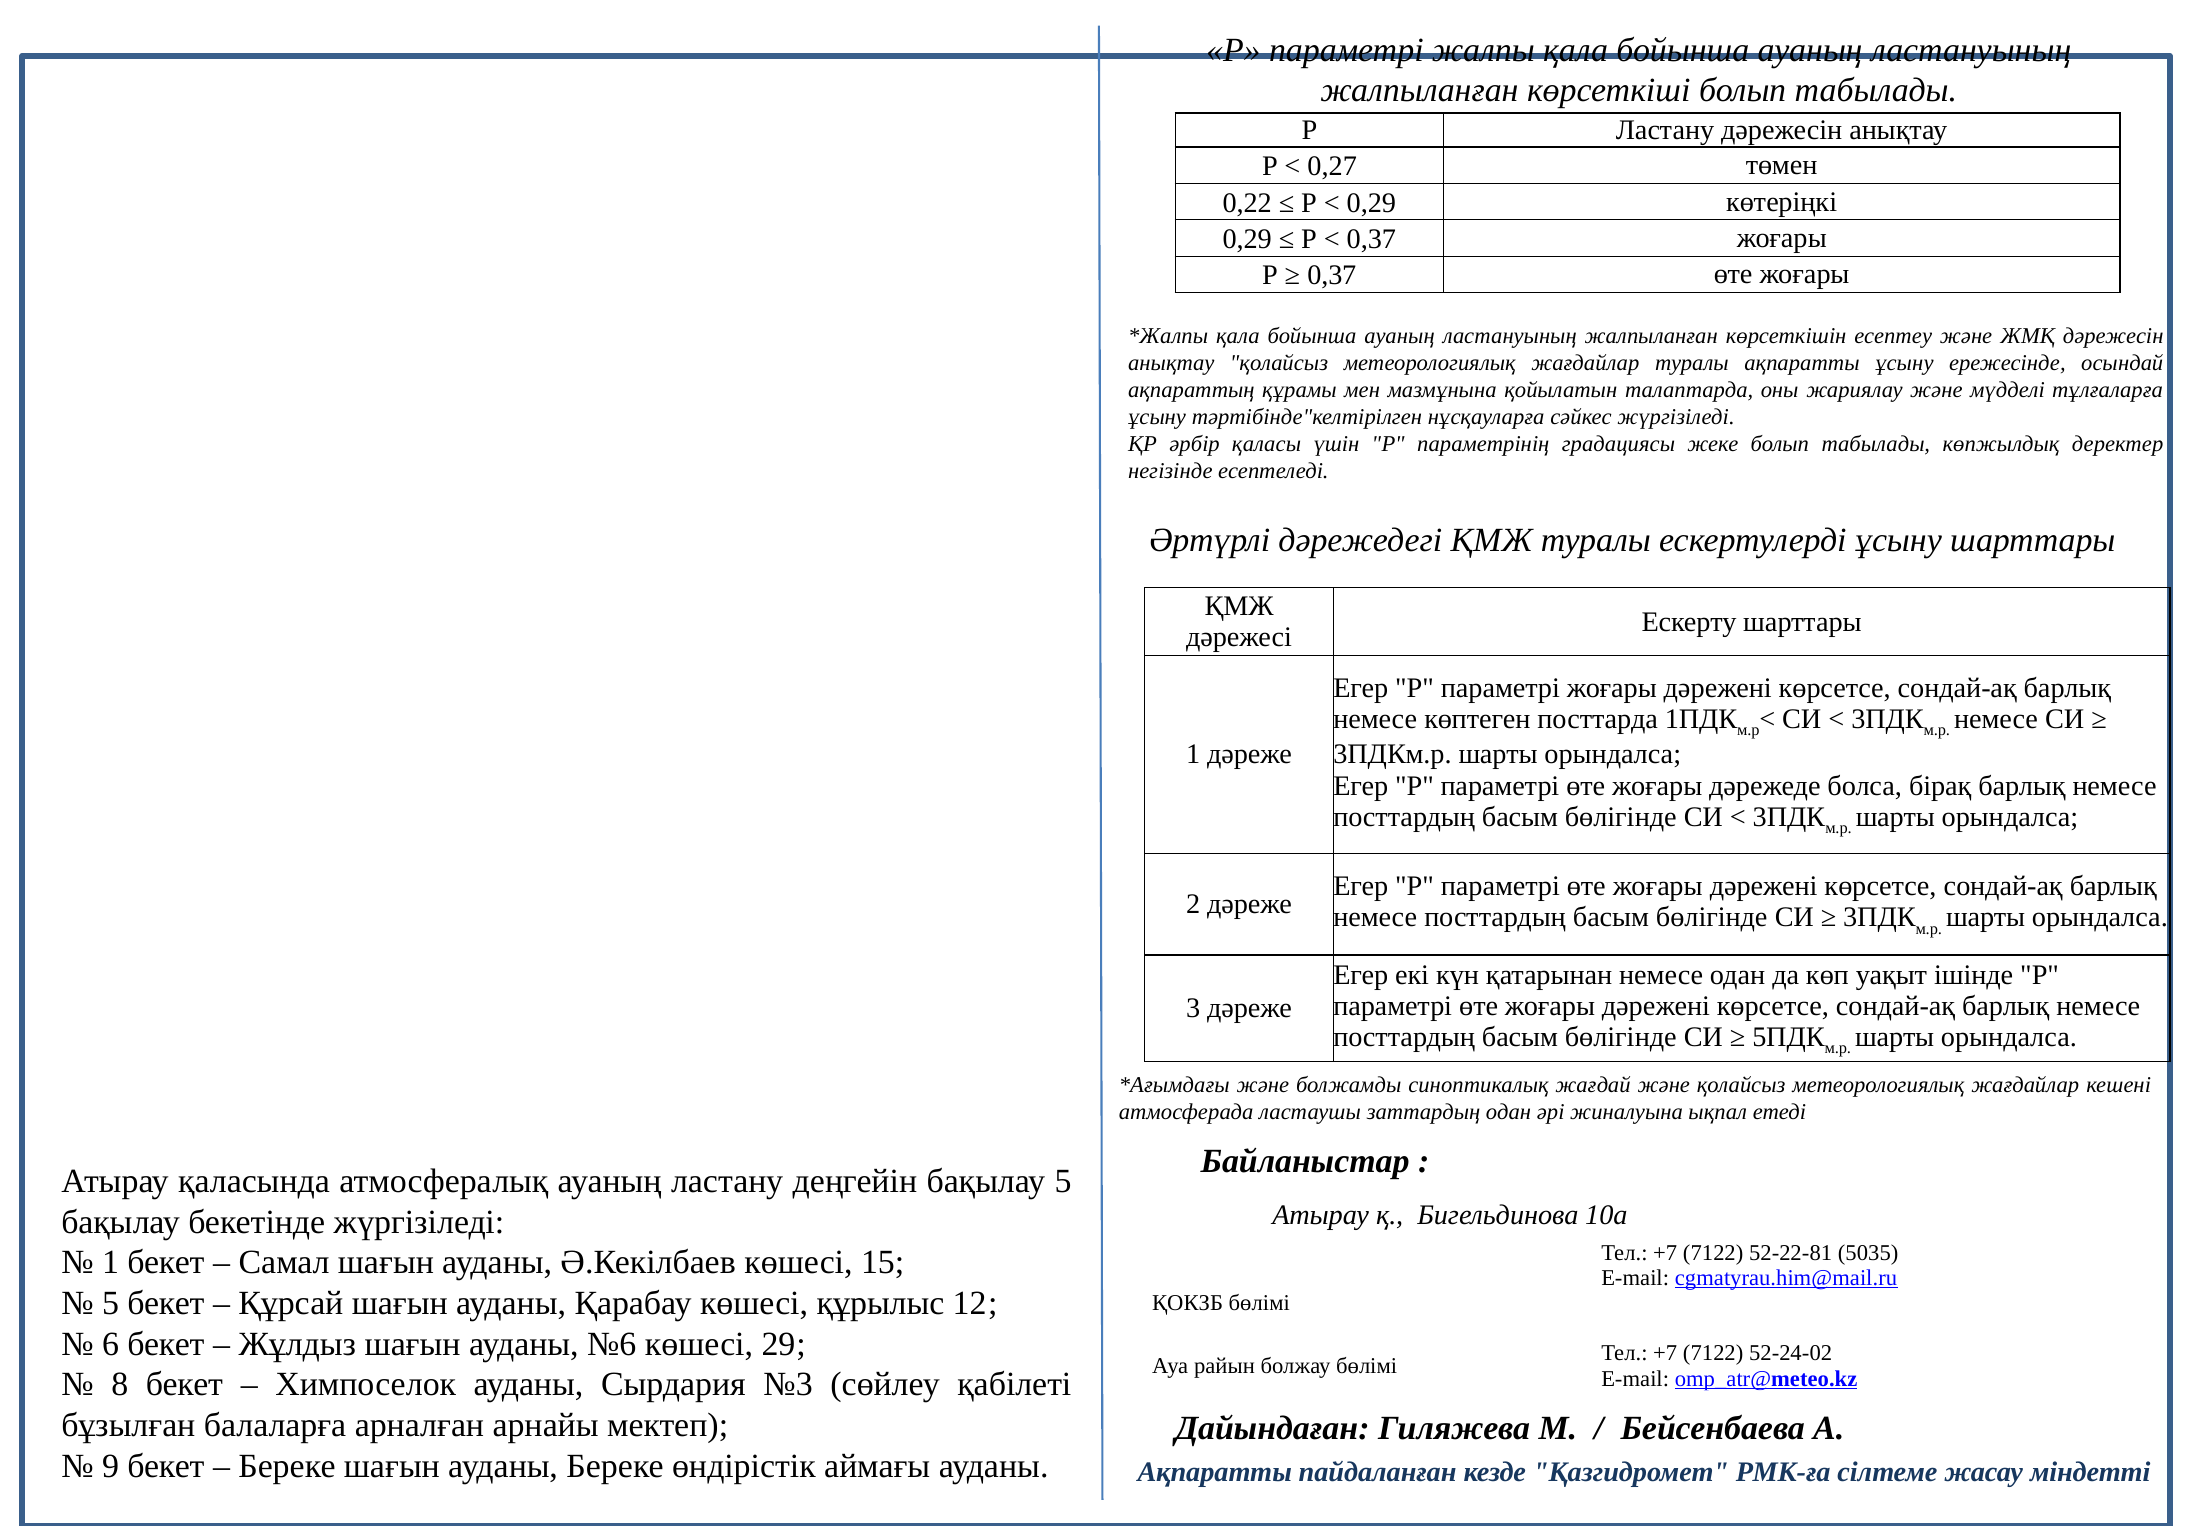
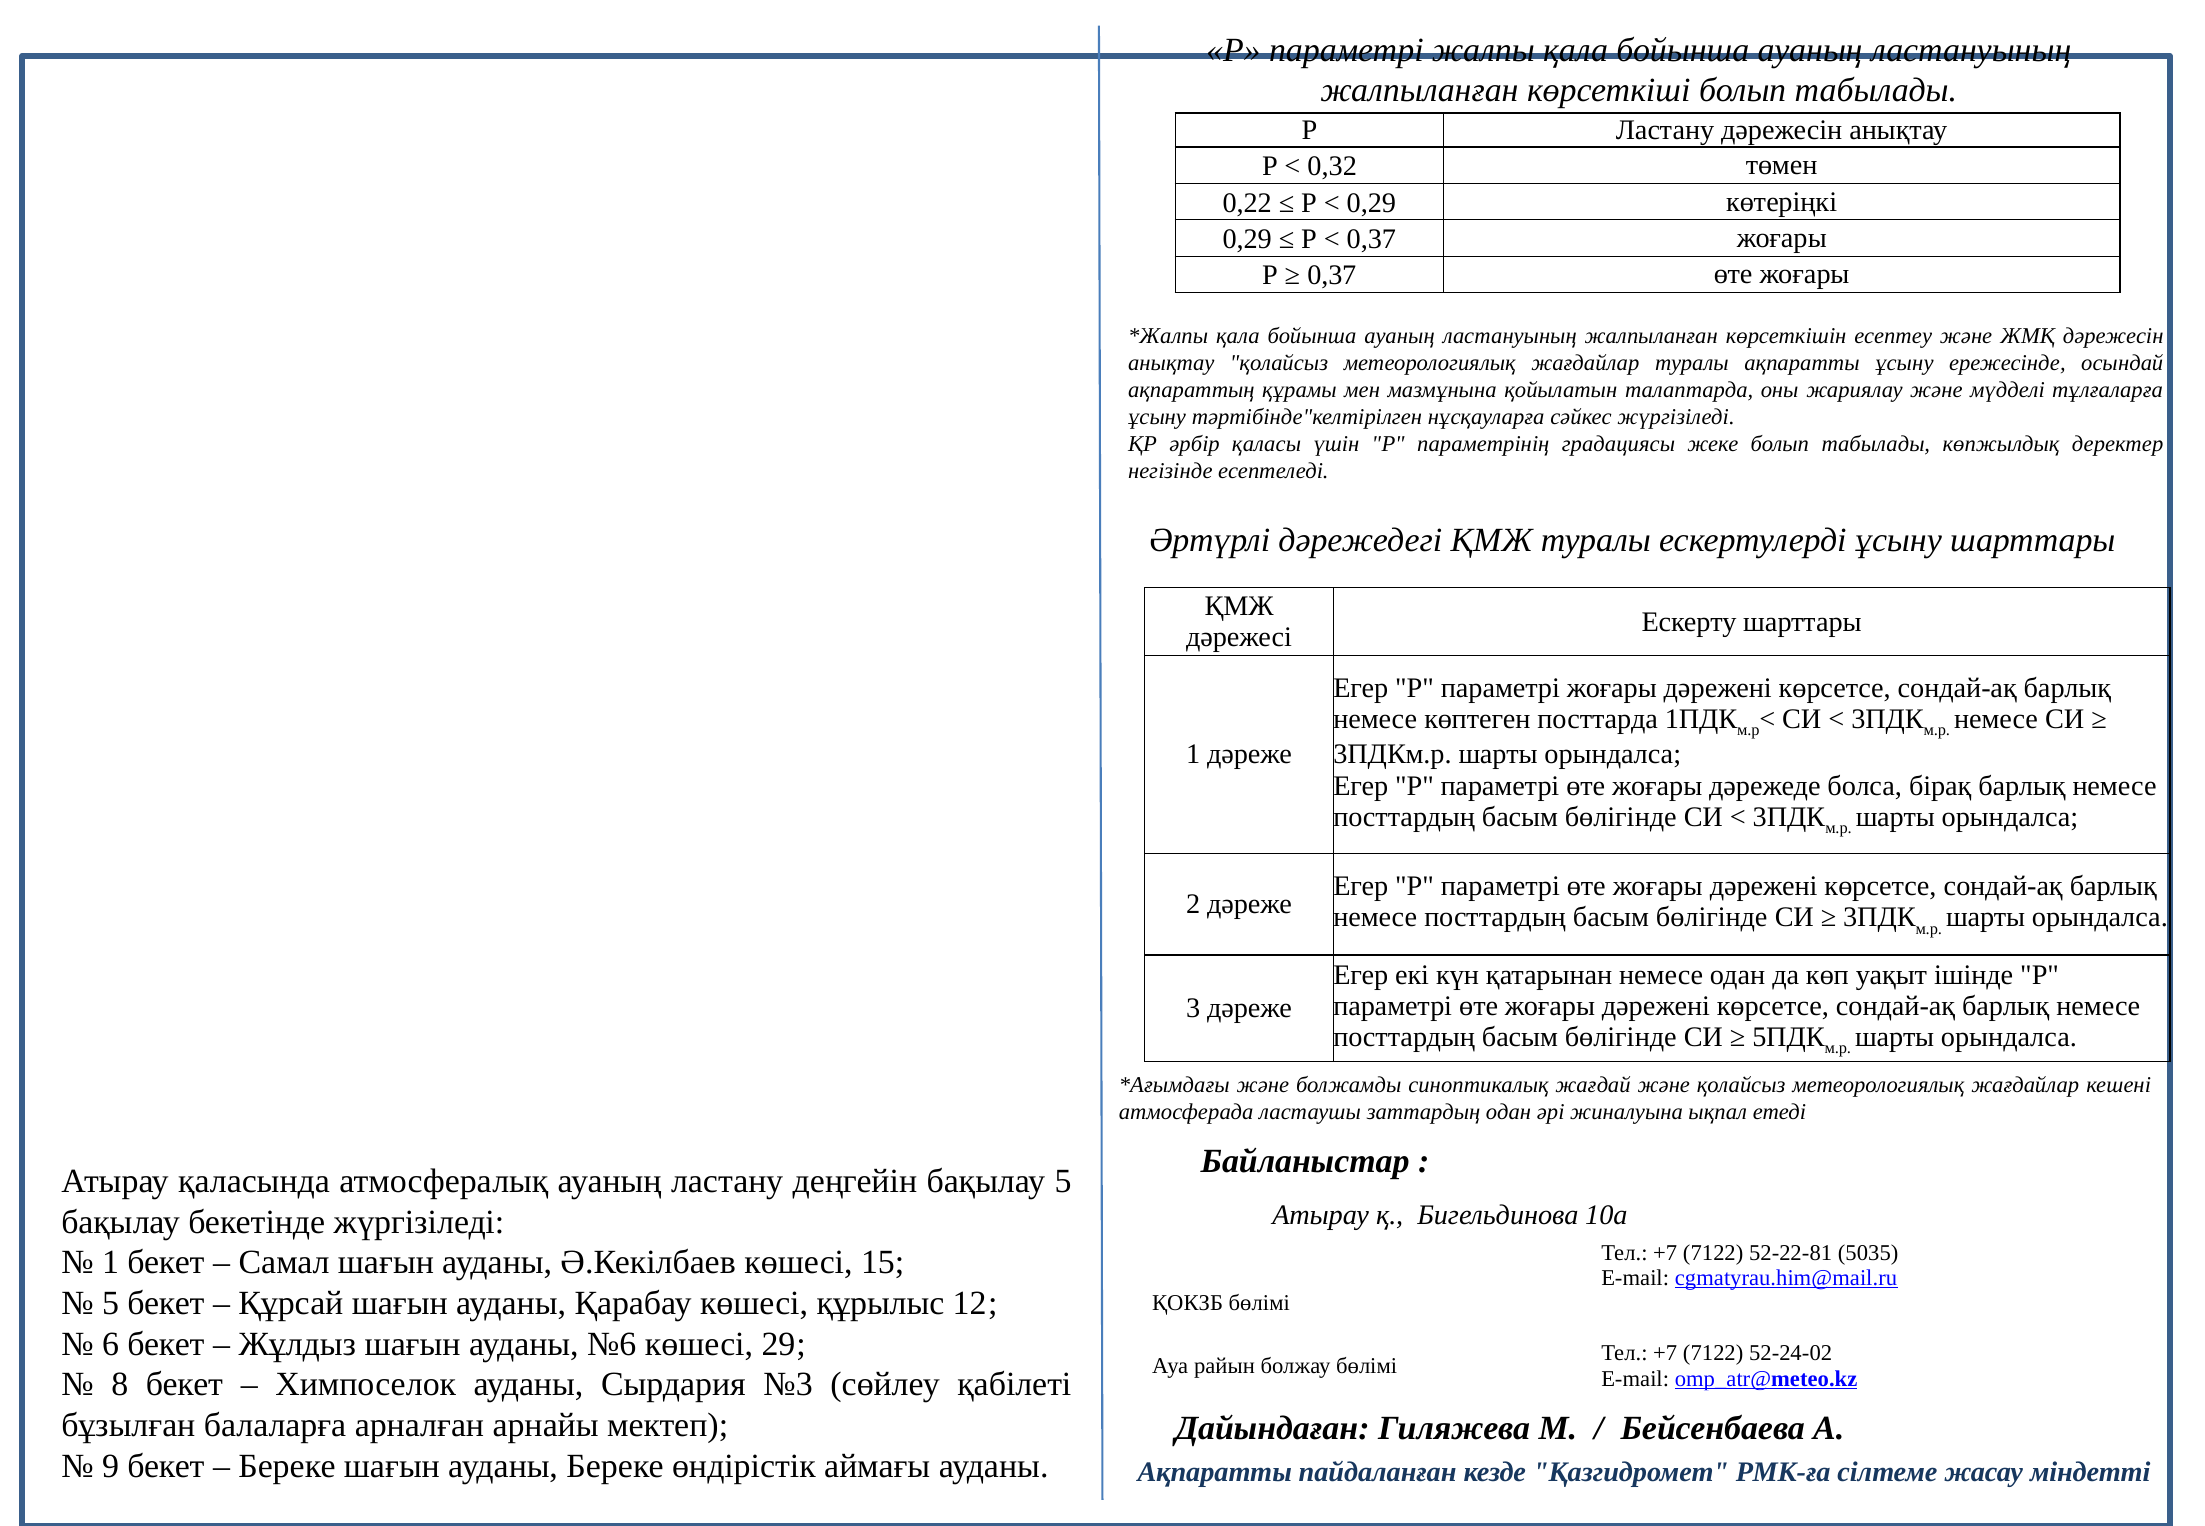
0,27: 0,27 -> 0,32 (1332, 167)
